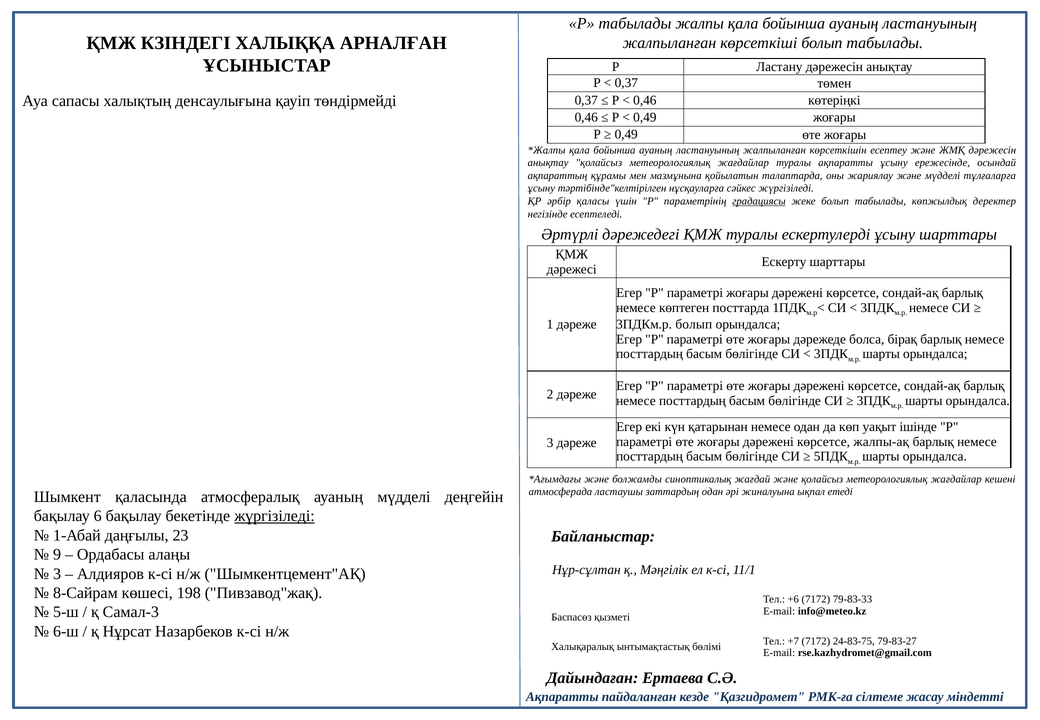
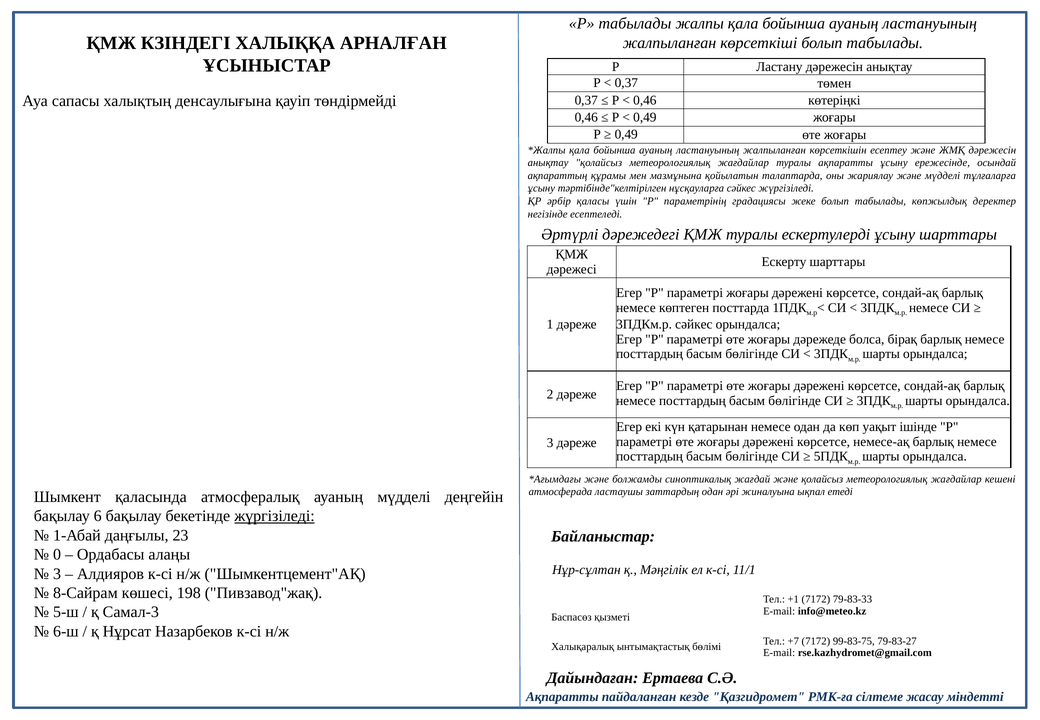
градациясы underline: present -> none (759, 201)
3ПДКм.р болып: болып -> сәйкес (694, 324)
жалпы-ақ: жалпы-ақ -> немесе-ақ (881, 442)
9: 9 -> 0 (57, 555)
+6: +6 -> +1 (793, 599)
24-83-75: 24-83-75 -> 99-83-75 (854, 641)
